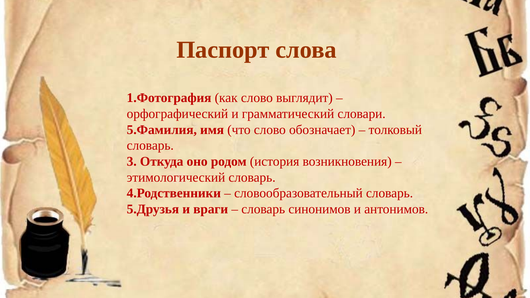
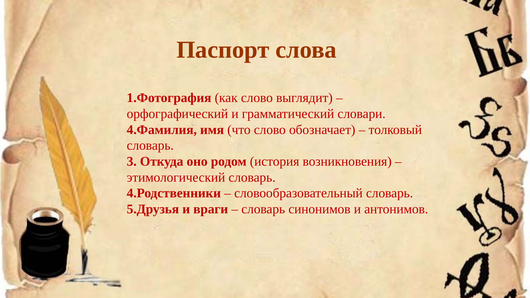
5.Фамилия: 5.Фамилия -> 4.Фамилия (162, 130)
